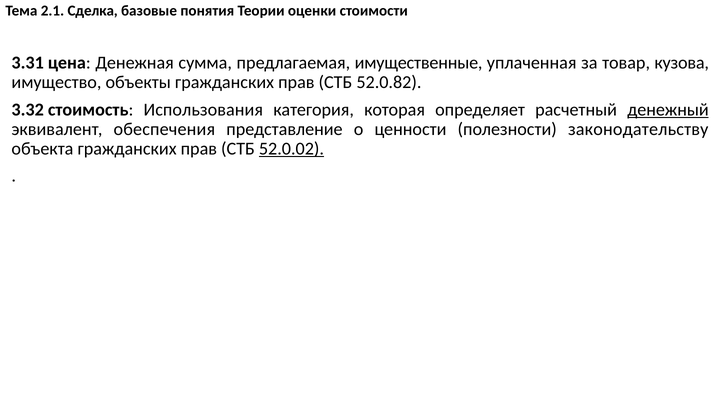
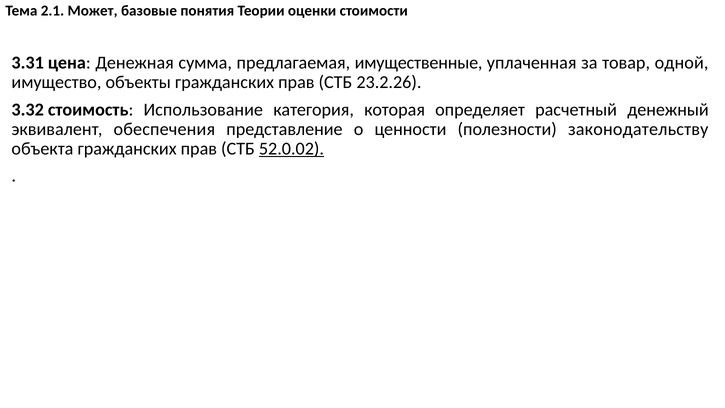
Сделка: Сделка -> Может (93, 11)
кузова: кузова -> одной (682, 63)
52.0.82: 52.0.82 -> 23.2.26 (389, 82)
Использования: Использования -> Использование (203, 110)
денежный underline: present -> none (668, 110)
